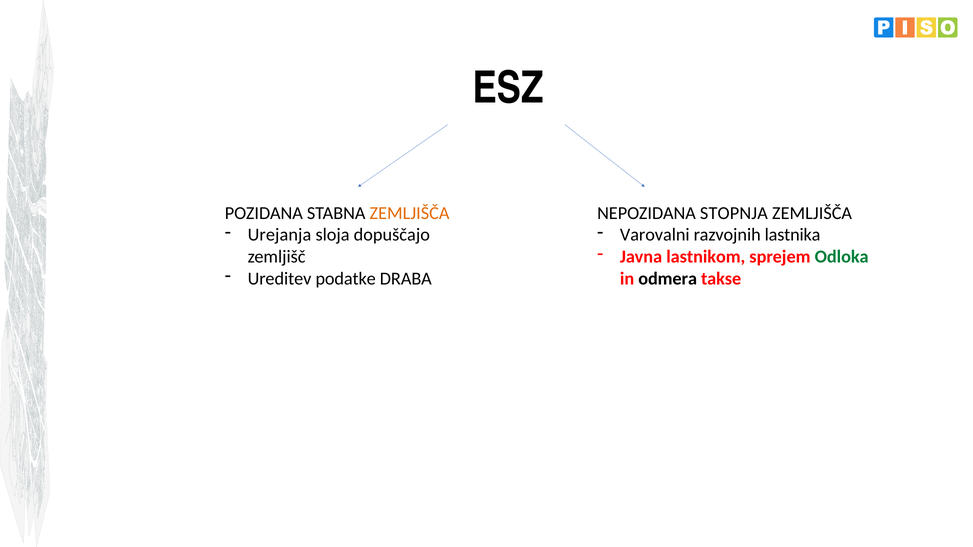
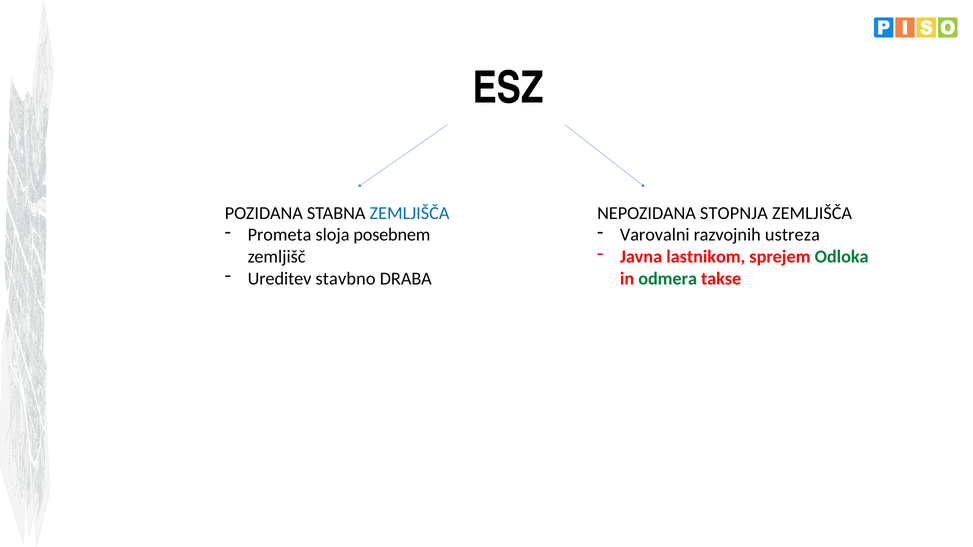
ZEMLJIŠČA colour: orange -> blue (410, 213)
Urejanja: Urejanja -> Prometa (280, 235)
dopuščajo: dopuščajo -> posebnem (392, 235)
lastnika: lastnika -> ustreza (792, 235)
podatke: podatke -> stavbno (346, 279)
odmera colour: black -> green (668, 279)
